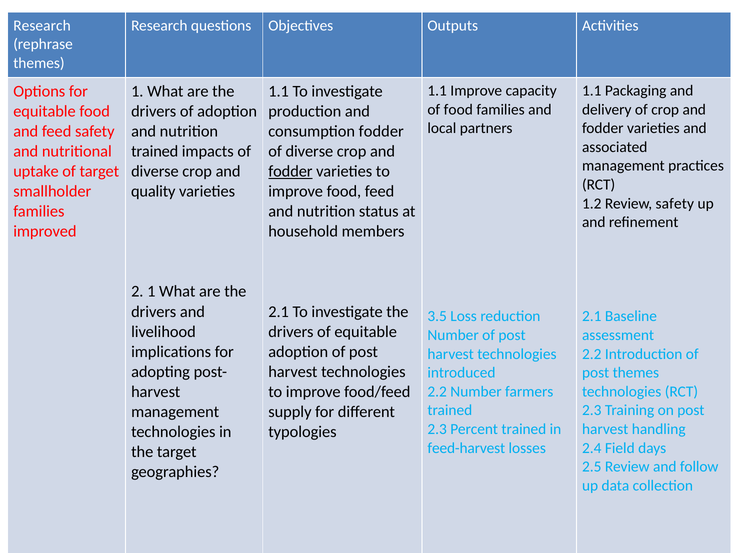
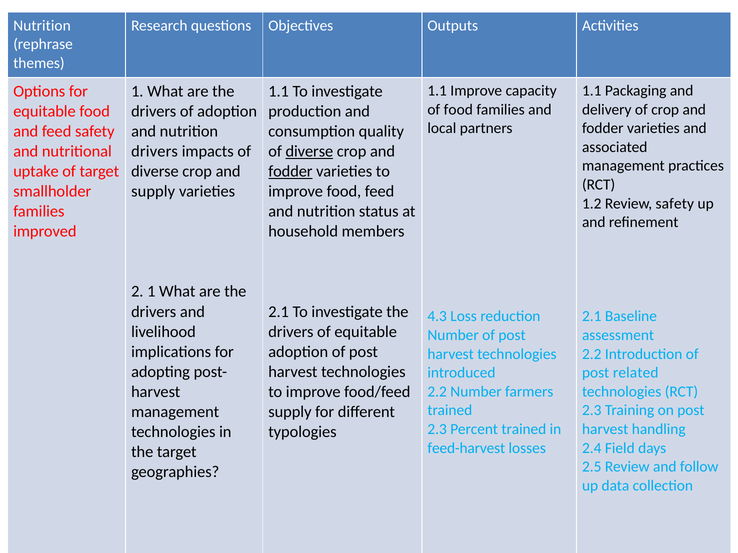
Research: Research -> Nutrition (42, 26)
consumption fodder: fodder -> quality (381, 131)
trained: trained -> drivers (155, 152)
diverse underline: none -> present (309, 152)
quality: quality -> supply (153, 192)
3.5: 3.5 -> 4.3 (437, 317)
post themes: themes -> related (636, 373)
